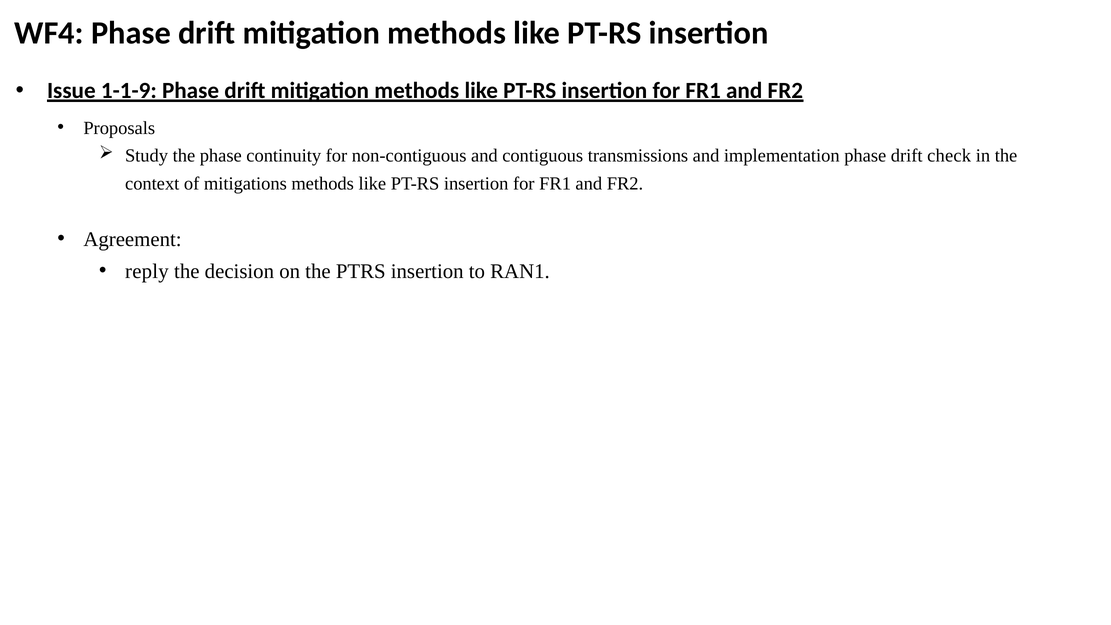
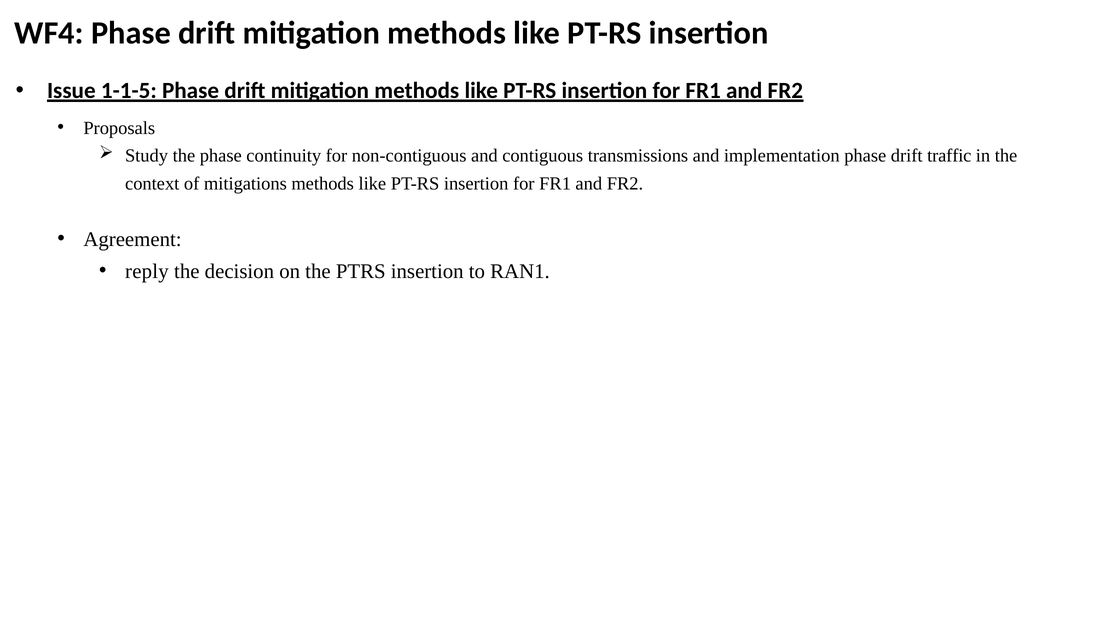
1-1-9: 1-1-9 -> 1-1-5 (129, 91)
check: check -> traffic (949, 156)
